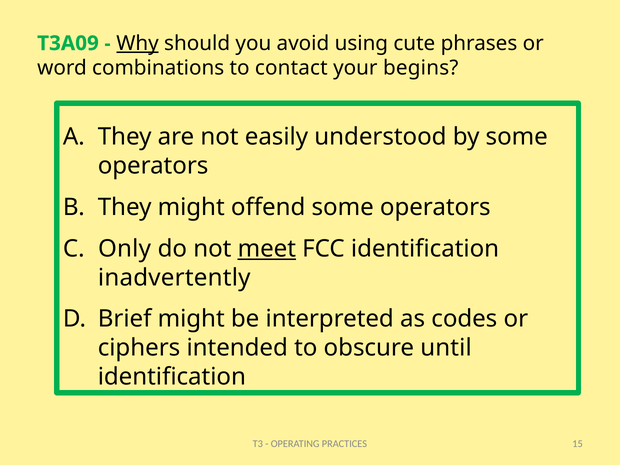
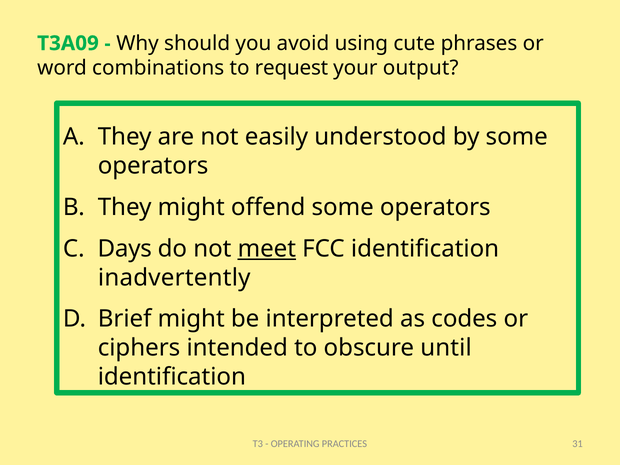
Why underline: present -> none (138, 43)
contact: contact -> request (291, 68)
begins: begins -> output (421, 68)
Only: Only -> Days (125, 249)
15: 15 -> 31 (578, 444)
